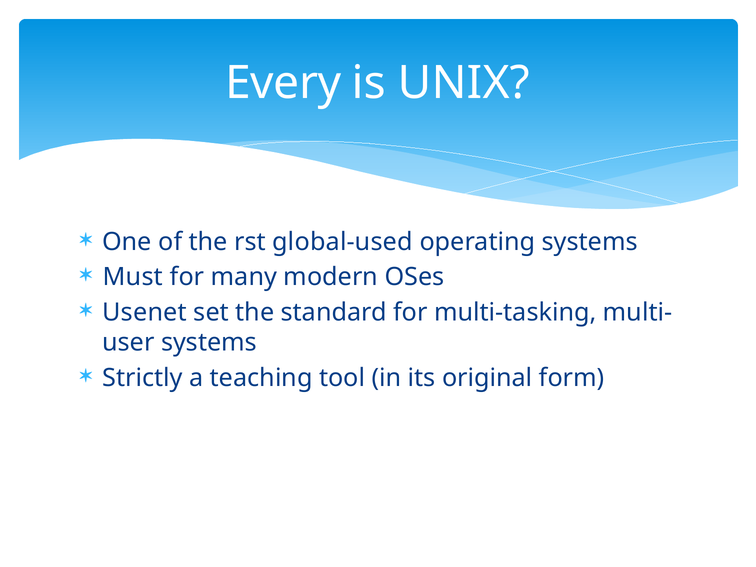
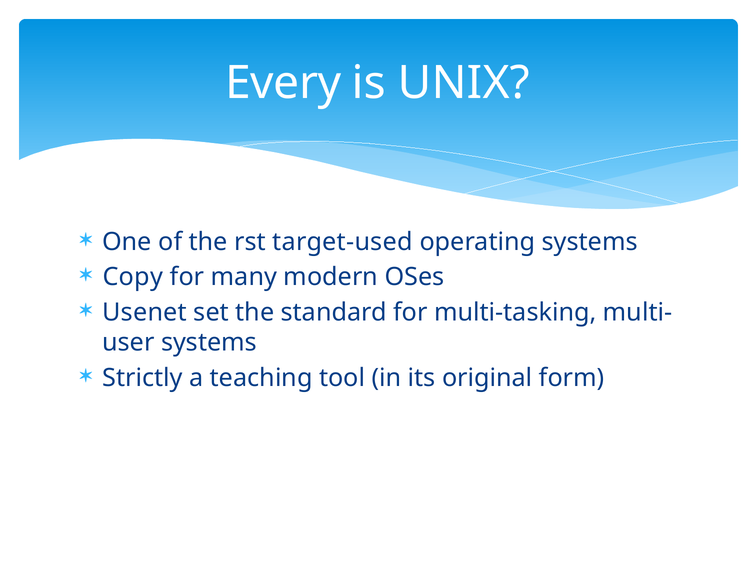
global-used: global-used -> target-used (343, 242)
Must: Must -> Copy (133, 277)
